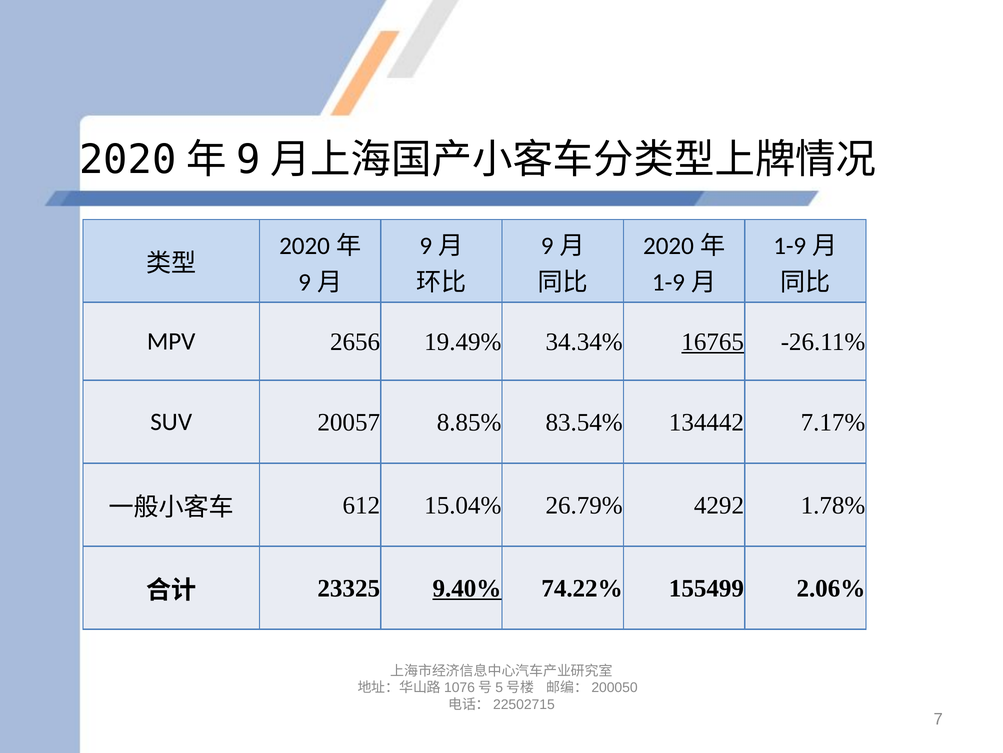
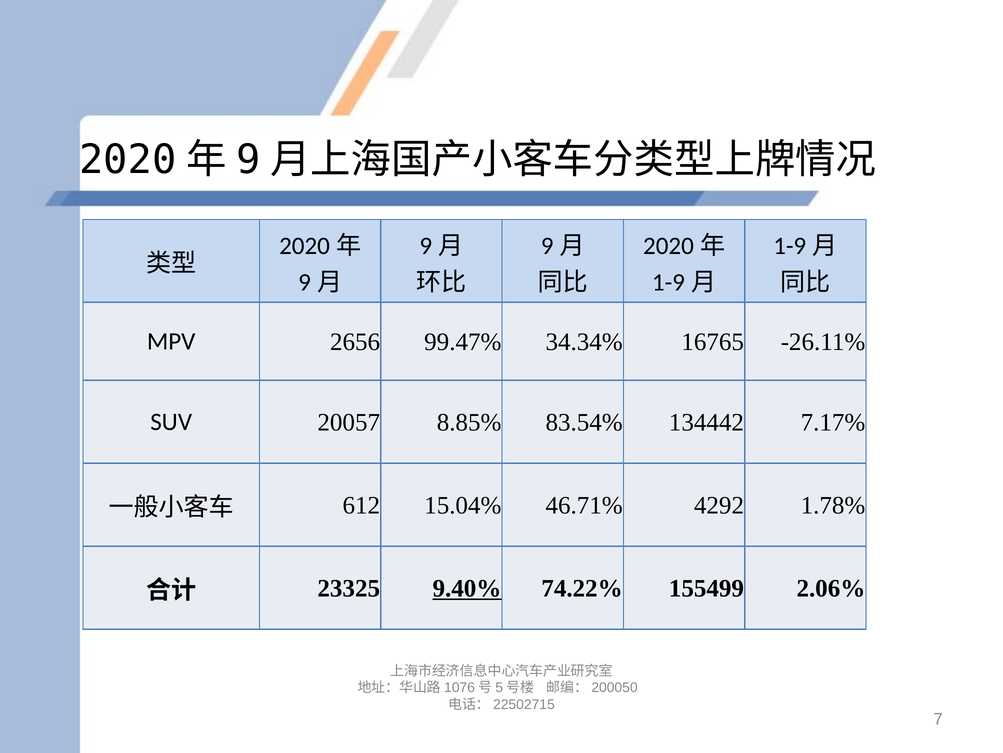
19.49%: 19.49% -> 99.47% (463, 341)
16765 underline: present -> none (713, 341)
26.79%: 26.79% -> 46.71% (584, 505)
